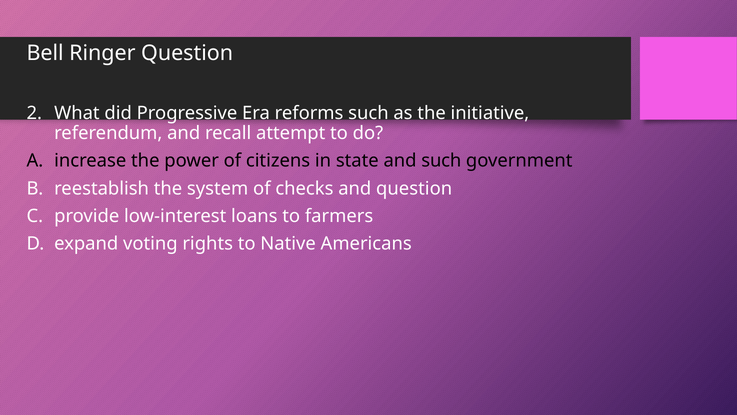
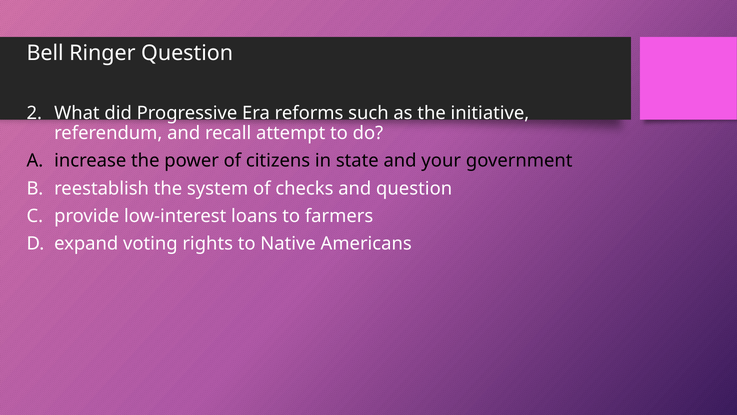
and such: such -> your (441, 161)
